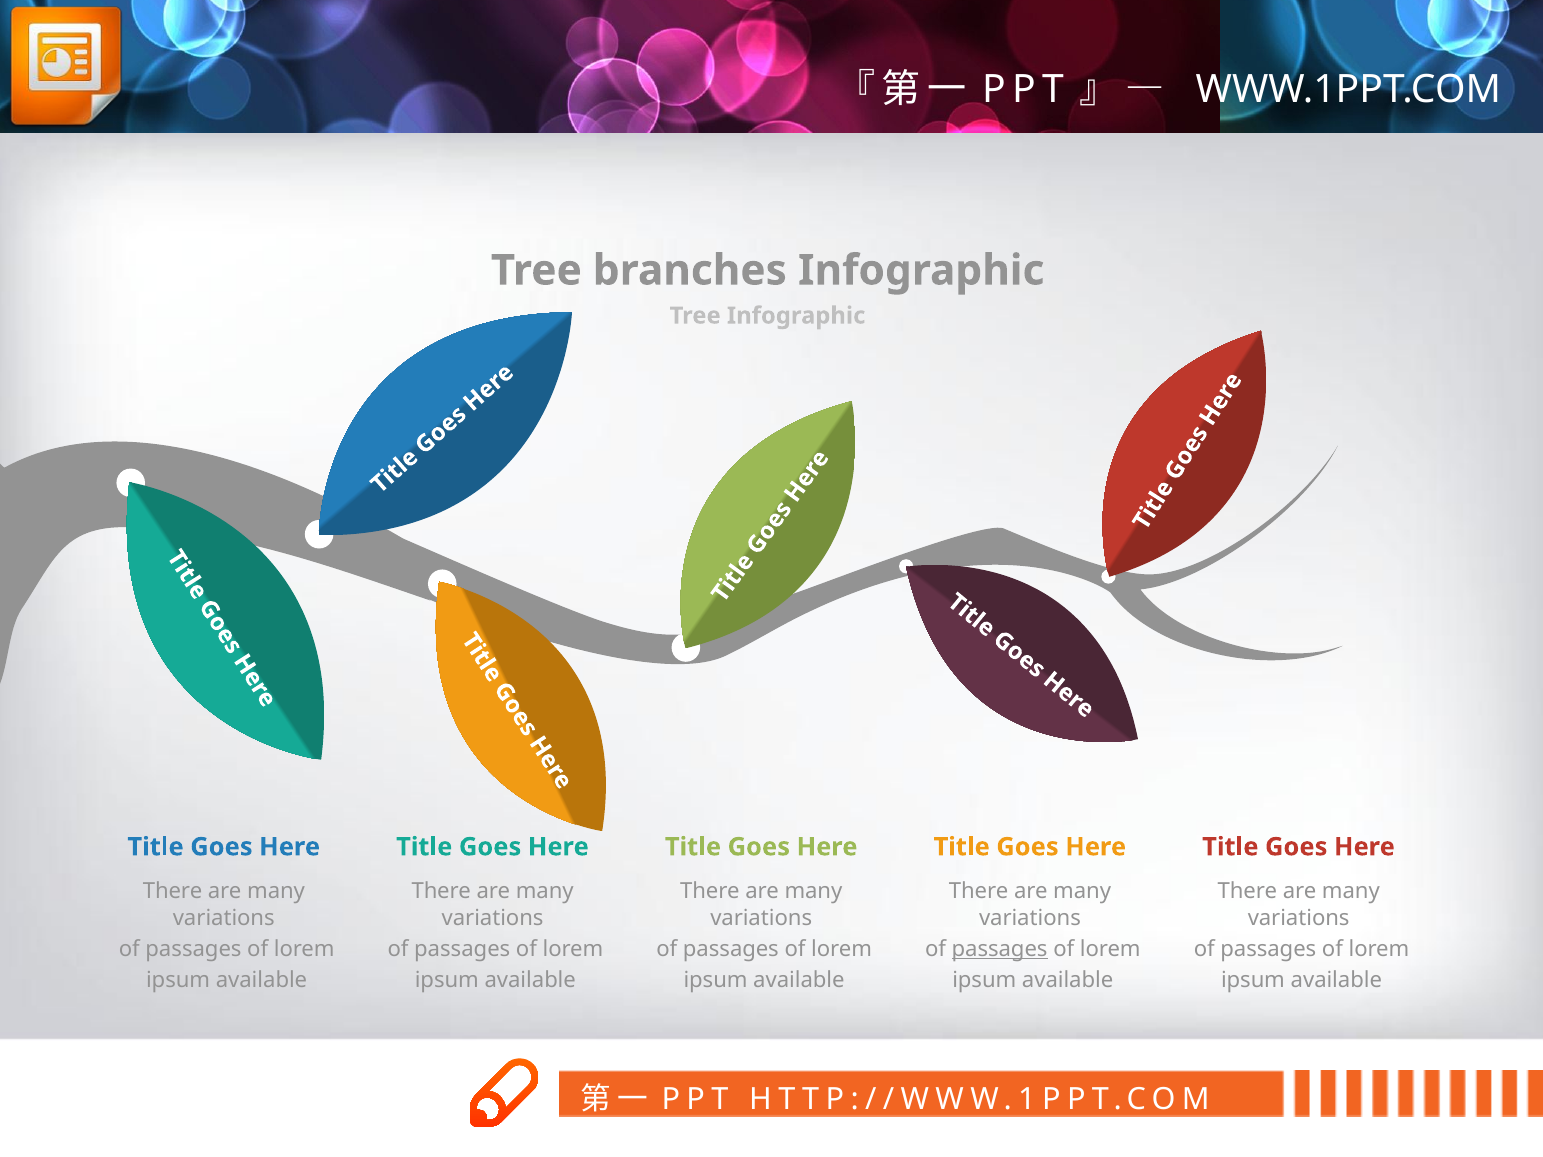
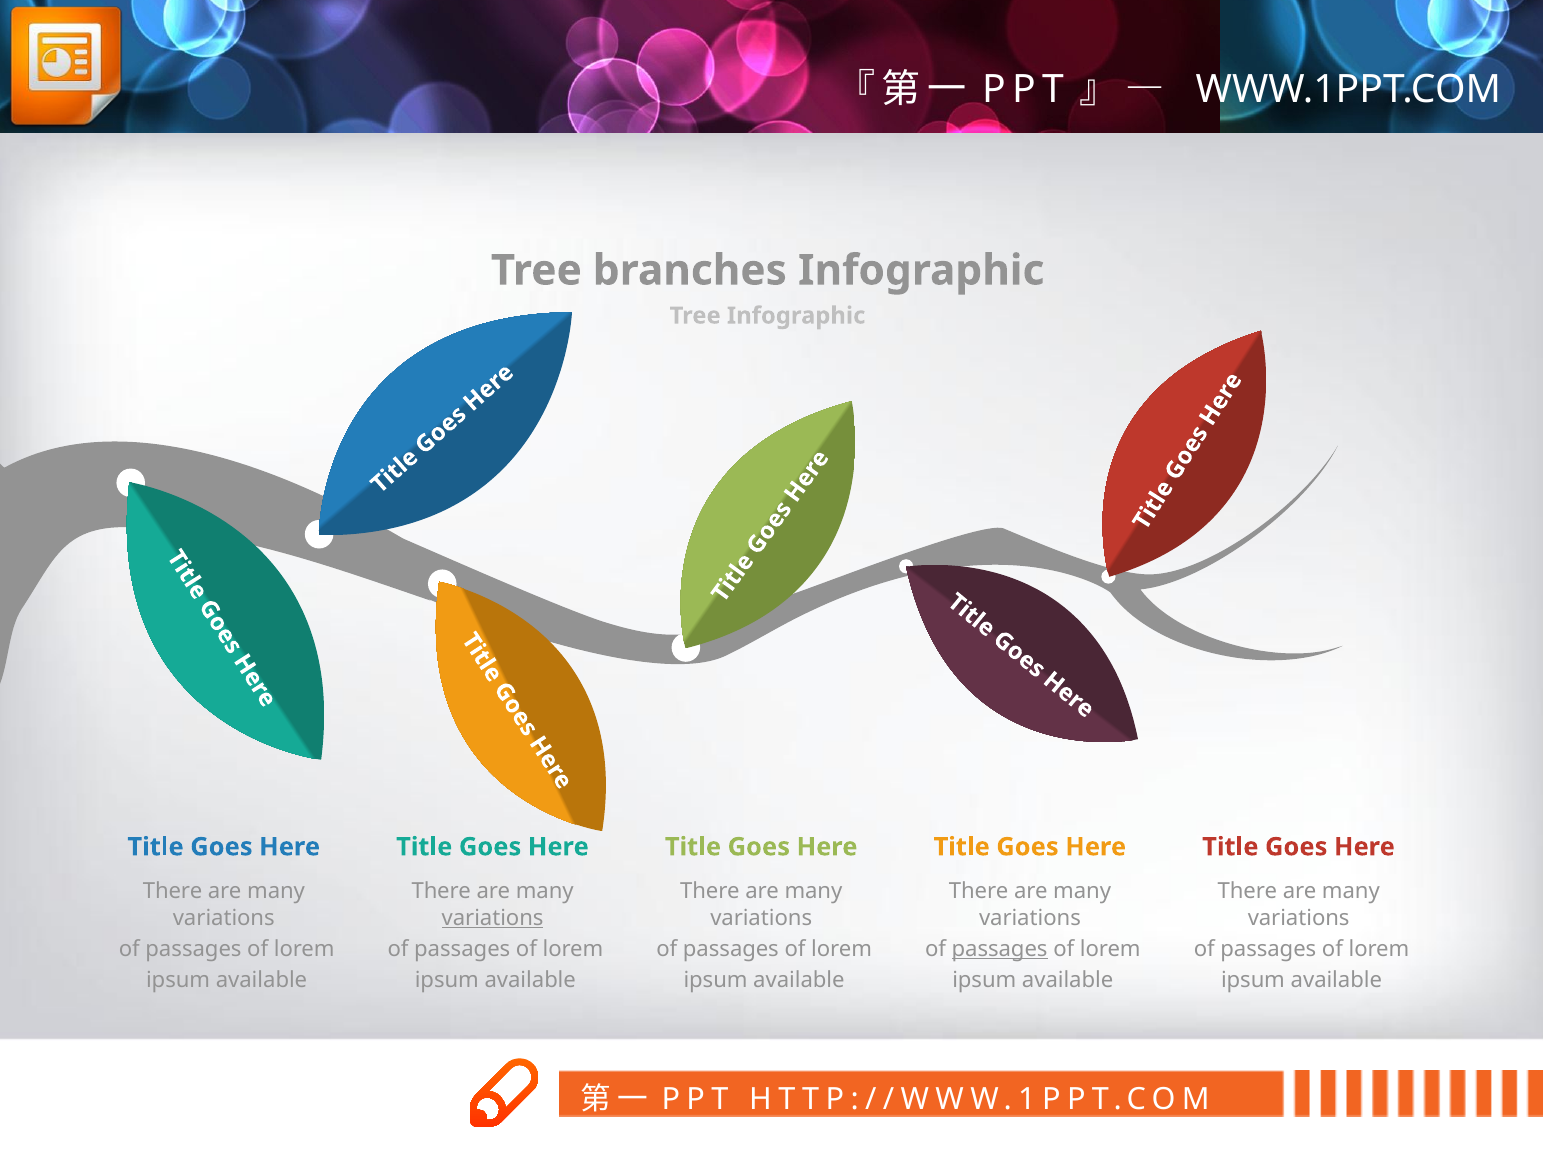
variations underline: none -> present (493, 918)
